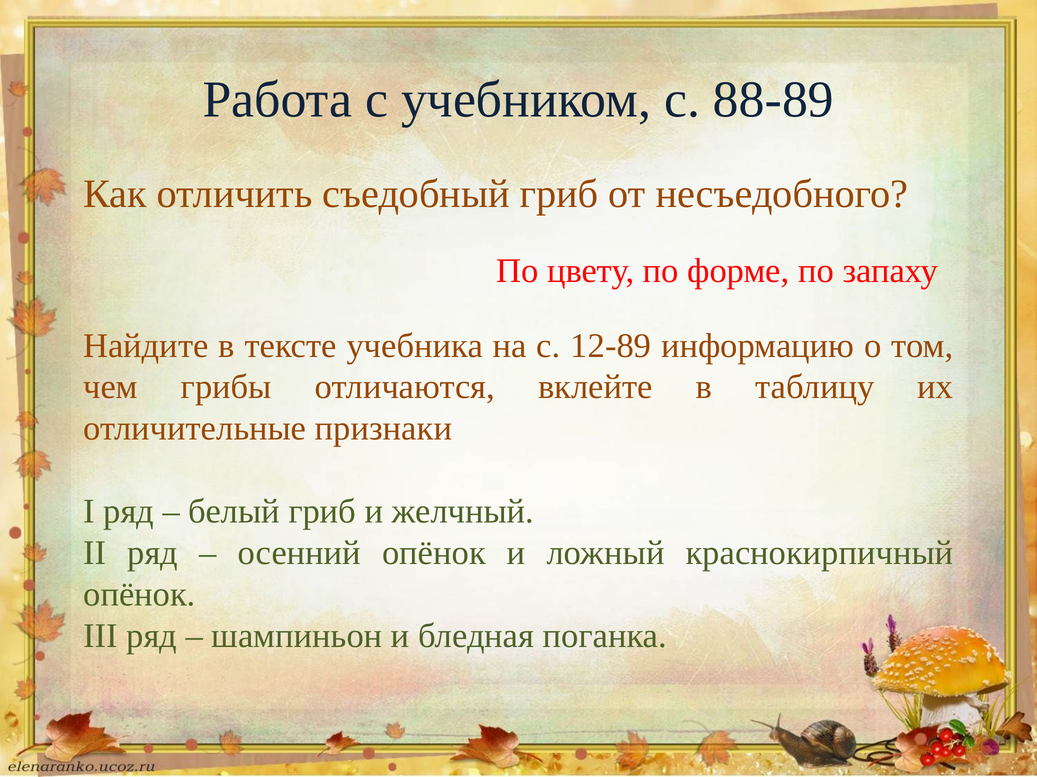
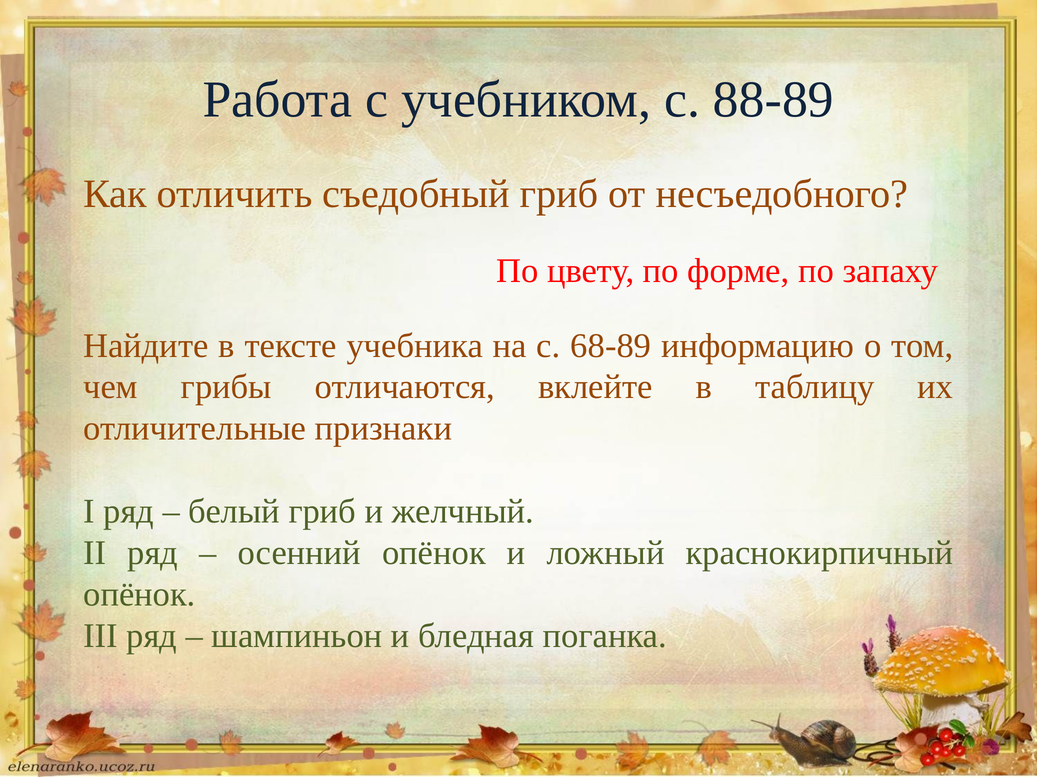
12-89: 12-89 -> 68-89 (611, 346)
